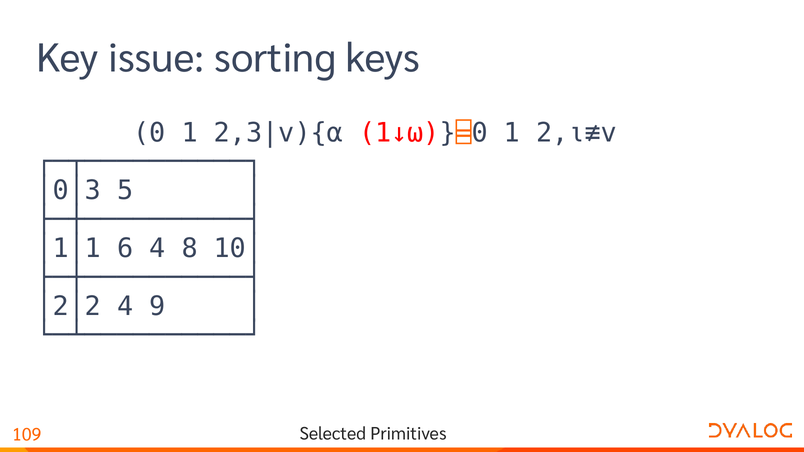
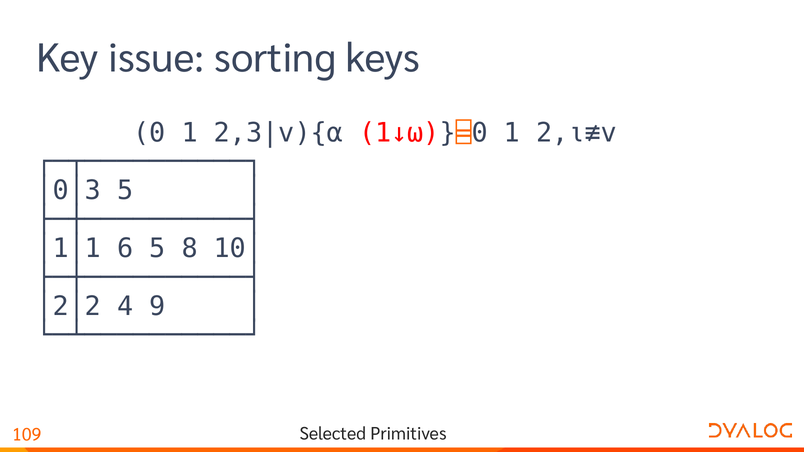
6 4: 4 -> 5 (157, 249)
